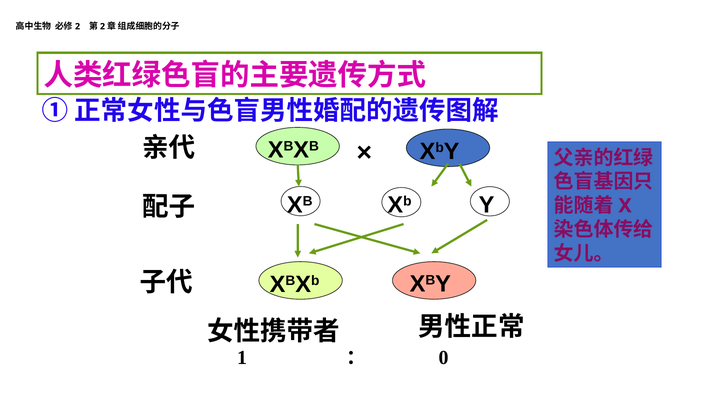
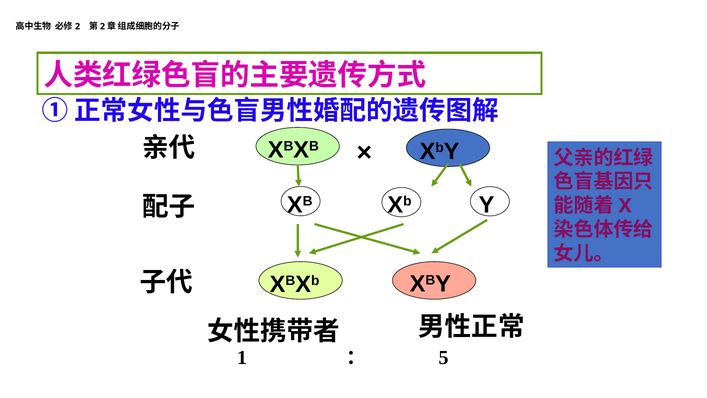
0: 0 -> 5 (444, 357)
